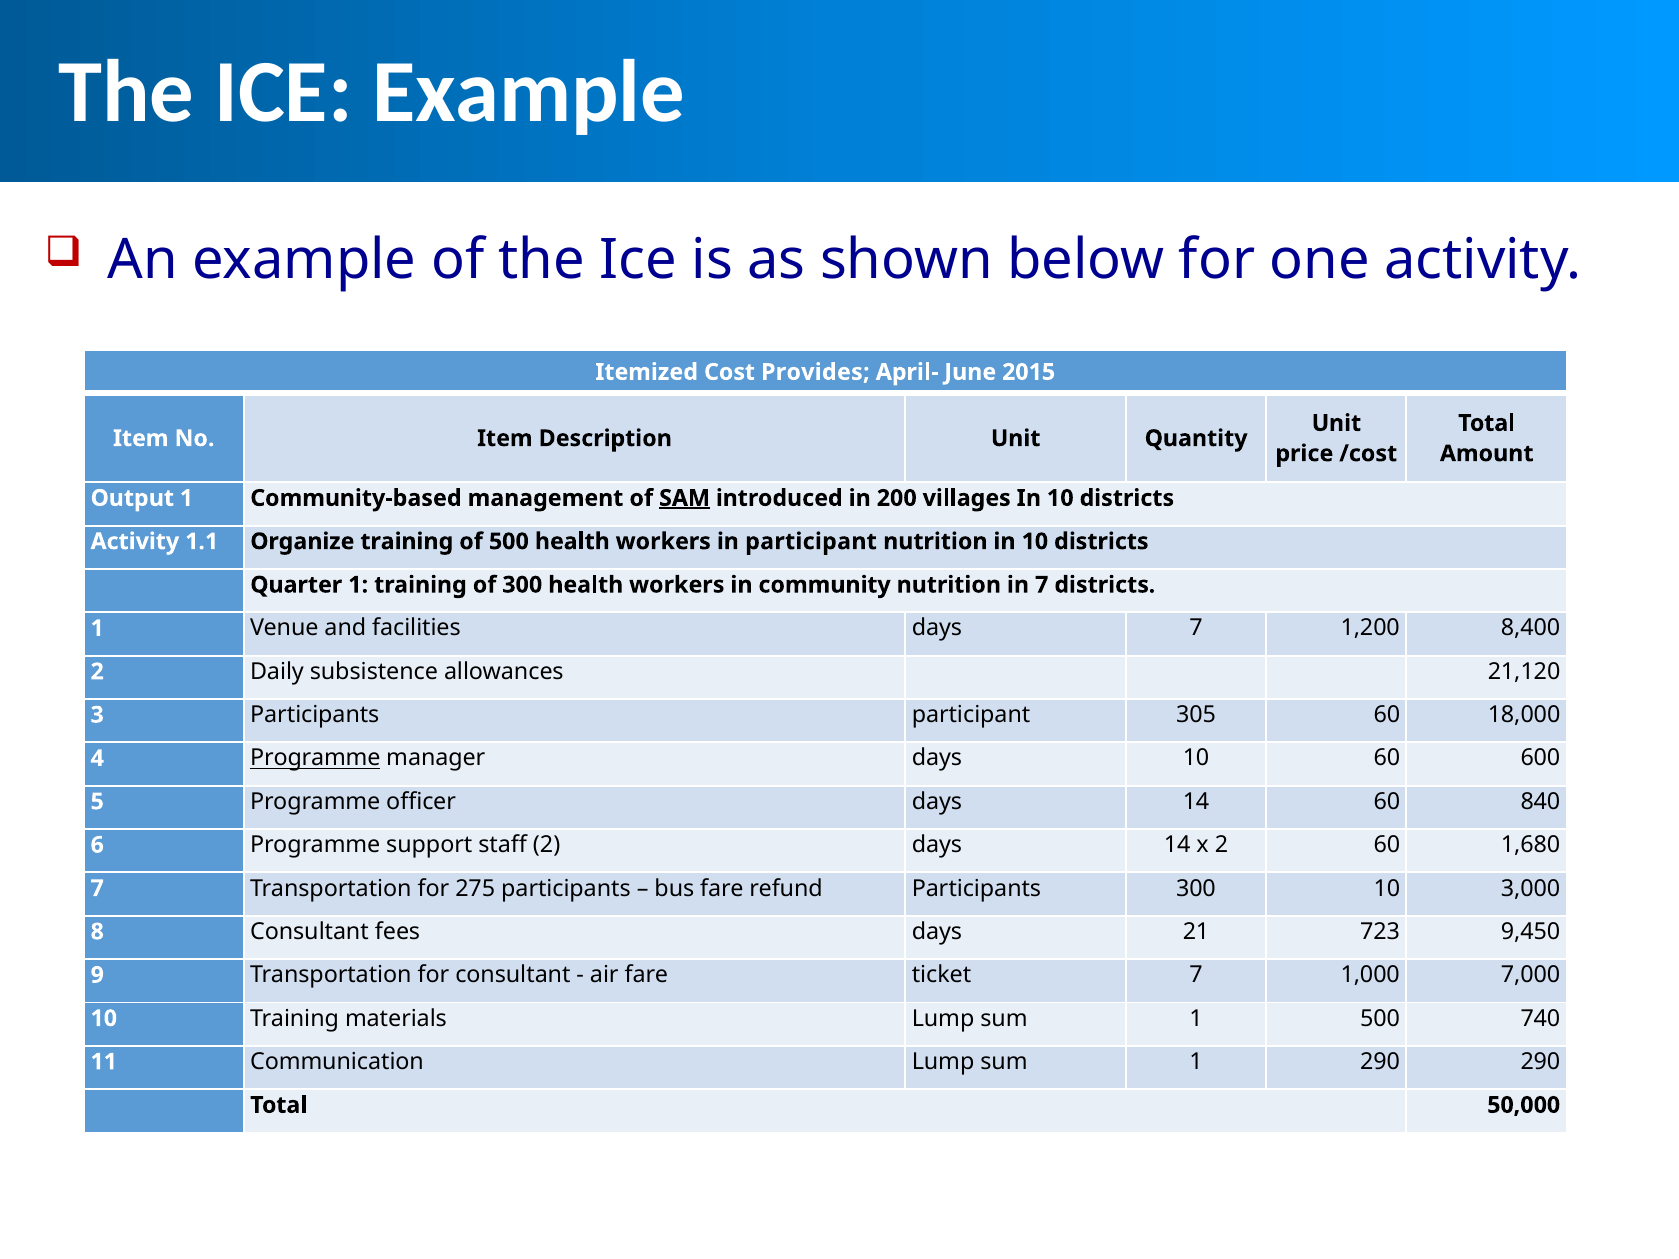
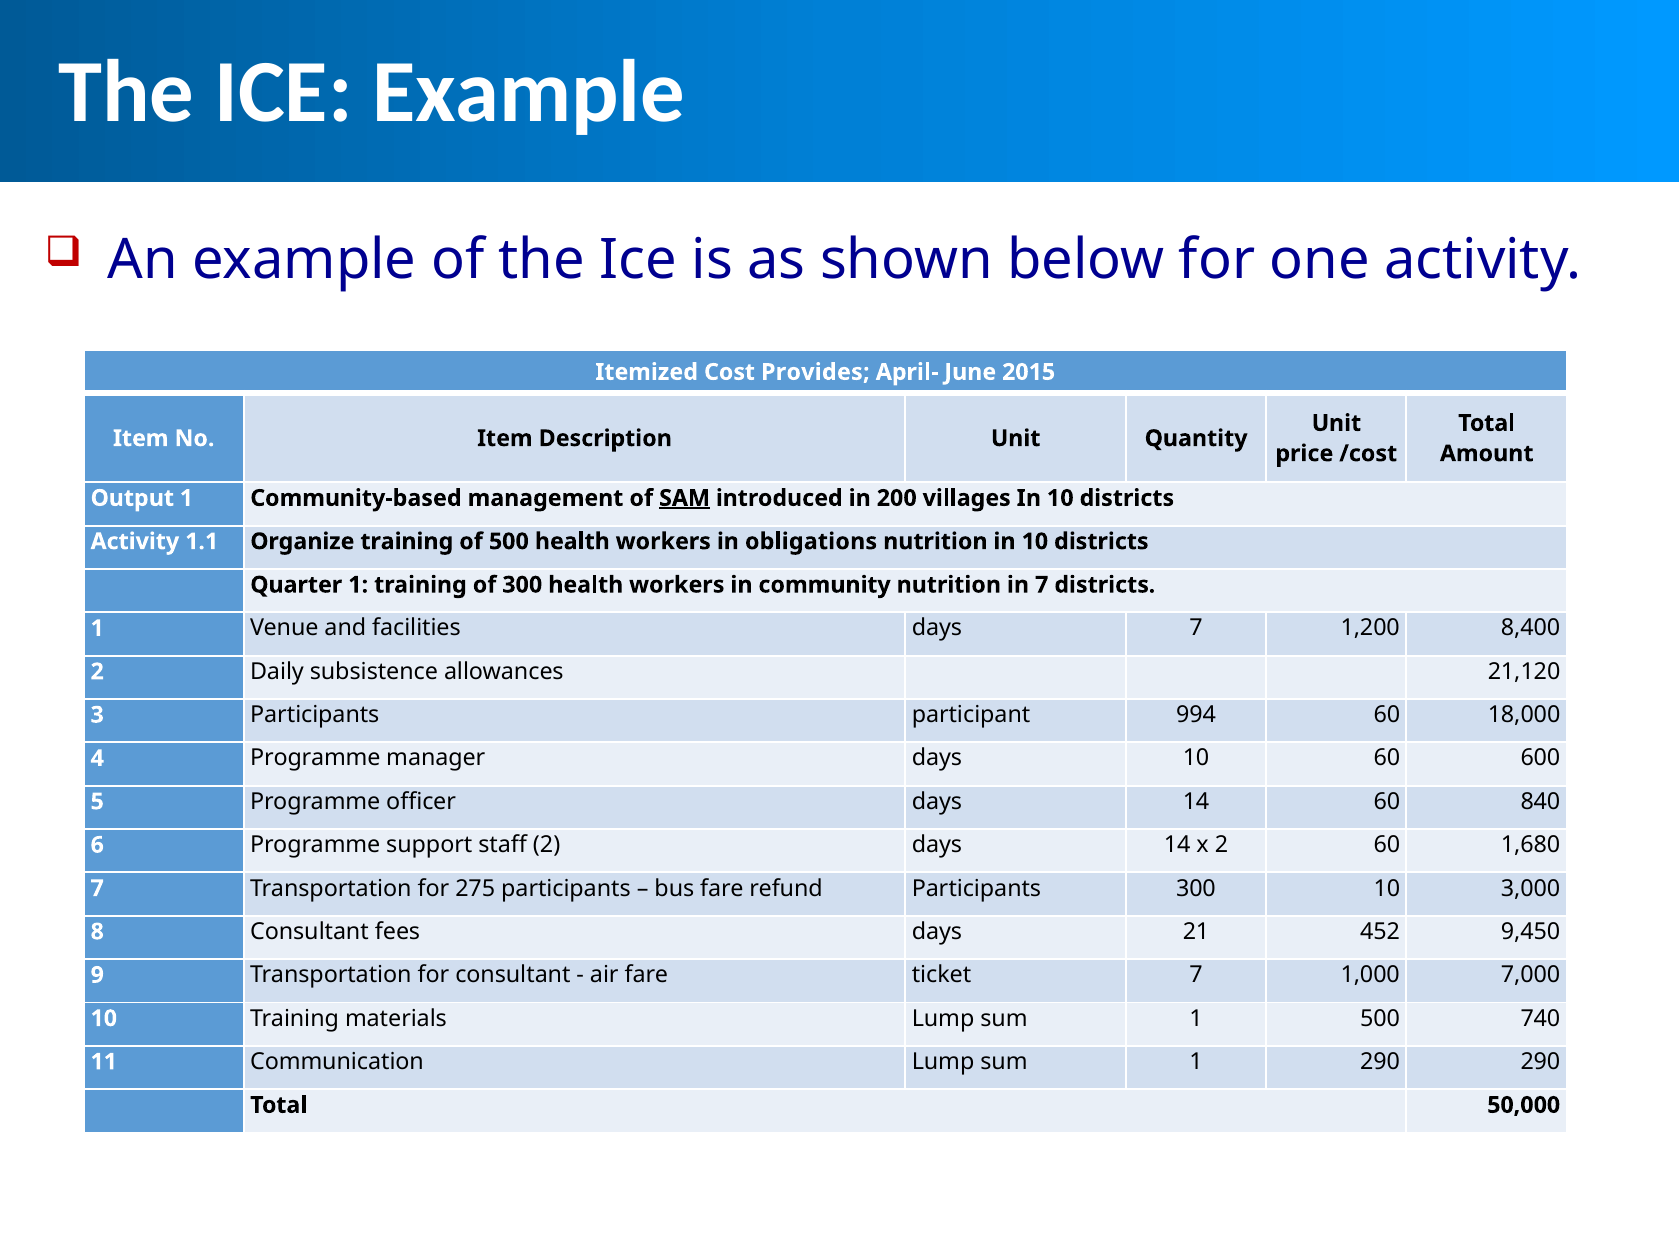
in participant: participant -> obligations (811, 542)
305: 305 -> 994 (1196, 715)
Programme underline: present -> none (315, 758)
723: 723 -> 452 (1380, 932)
